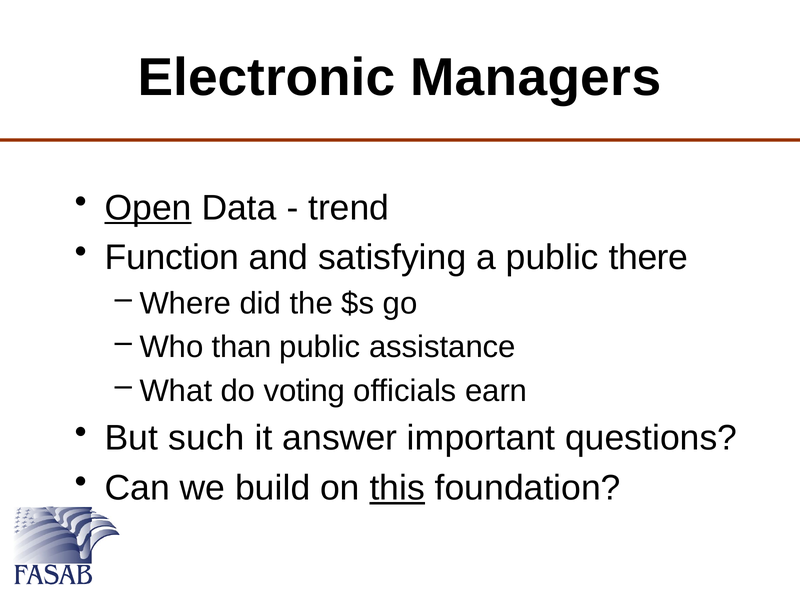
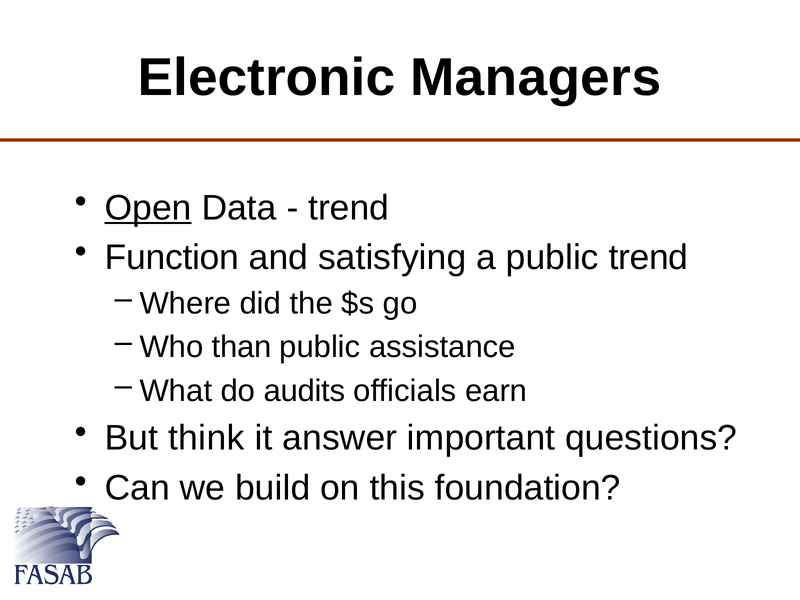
public there: there -> trend (648, 258)
voting: voting -> audits (305, 391)
such: such -> think (206, 438)
this underline: present -> none (397, 488)
